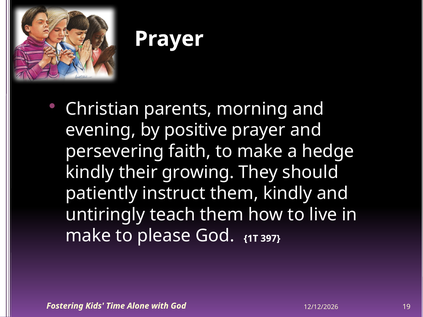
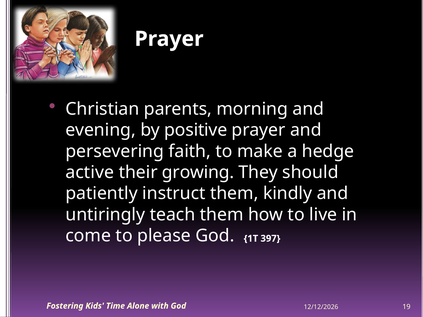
kindly: kindly -> active (90, 173)
make: make -> come (88, 236)
